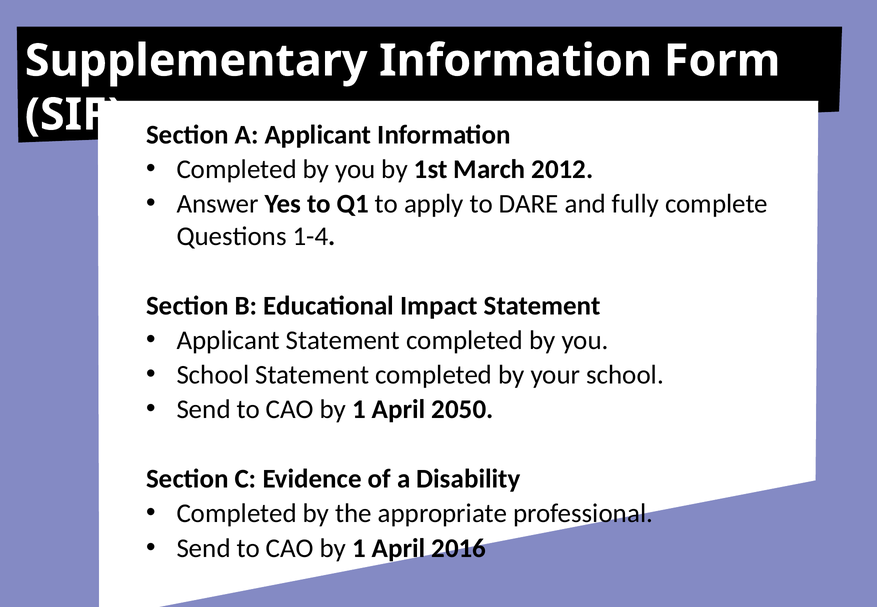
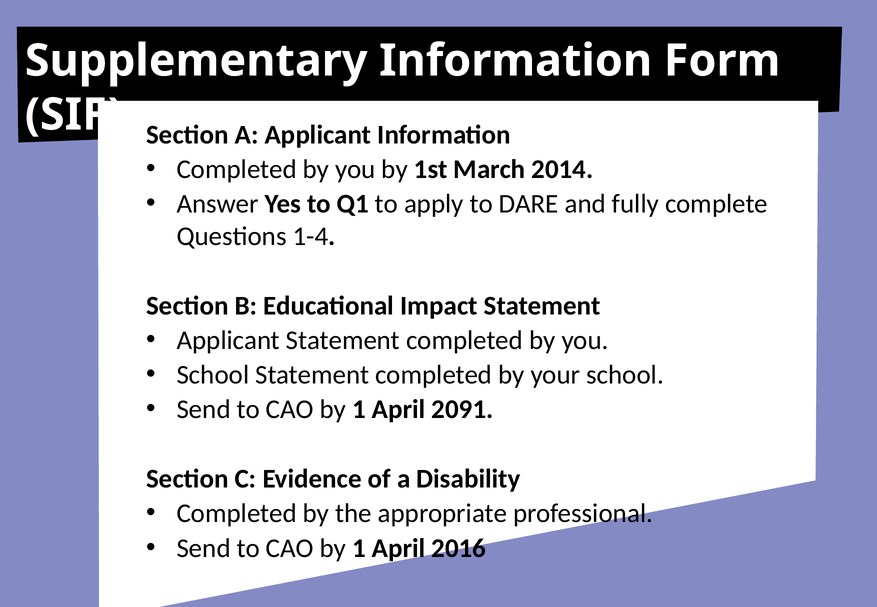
2012: 2012 -> 2014 (562, 169)
2050: 2050 -> 2091 (462, 410)
